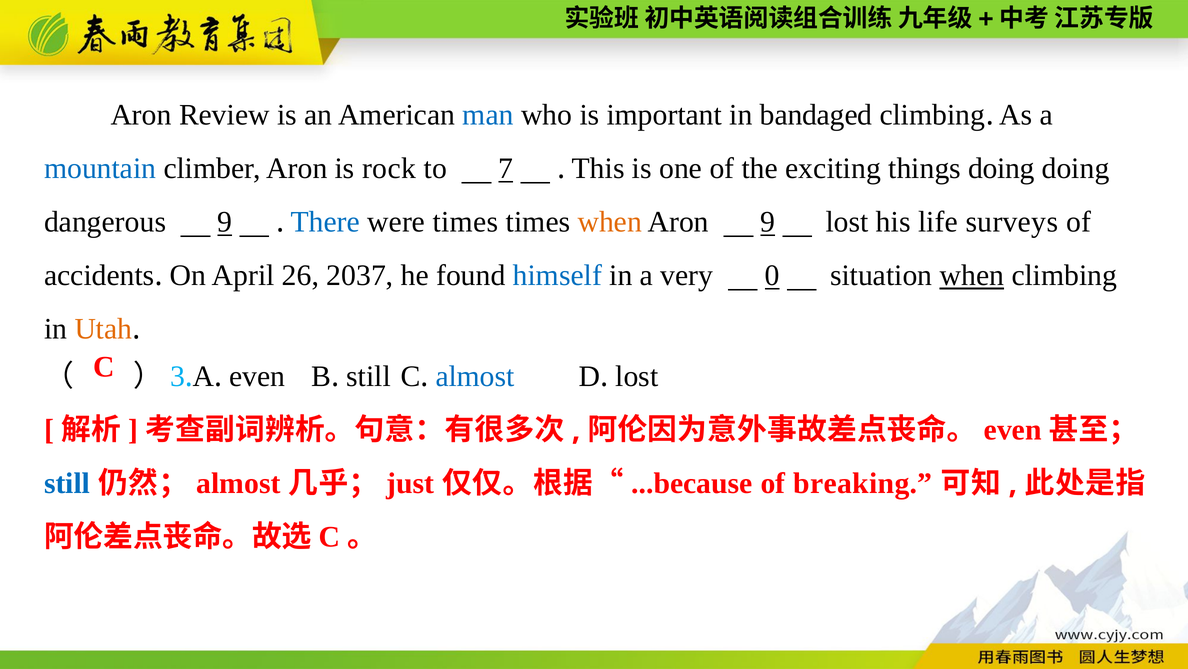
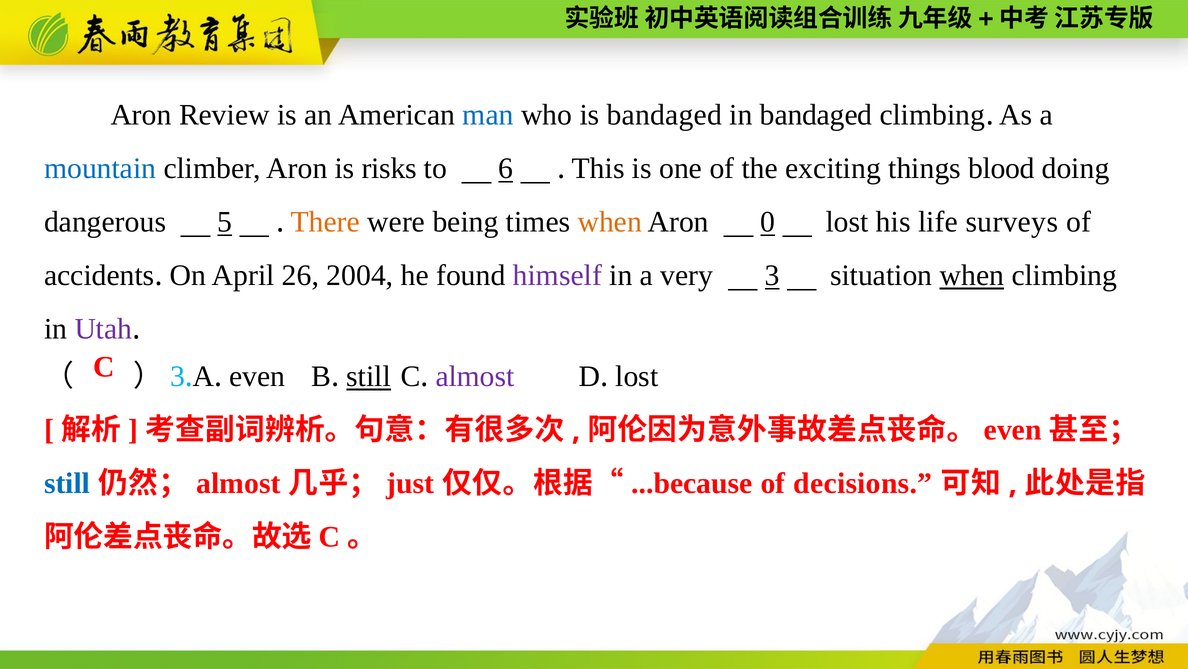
is important: important -> bandaged (664, 115)
rock: rock -> risks (389, 168)
7: 7 -> 6 (506, 168)
things doing: doing -> blood (1002, 168)
dangerous 9: 9 -> 5 (225, 222)
There colour: blue -> orange (325, 222)
were times: times -> being (466, 222)
Aron 9: 9 -> 0 (768, 222)
2037: 2037 -> 2004 (360, 275)
himself colour: blue -> purple (557, 275)
0: 0 -> 3 (772, 275)
Utah colour: orange -> purple (103, 329)
still underline: none -> present (369, 376)
almost colour: blue -> purple (475, 376)
breaking: breaking -> decisions (863, 483)
